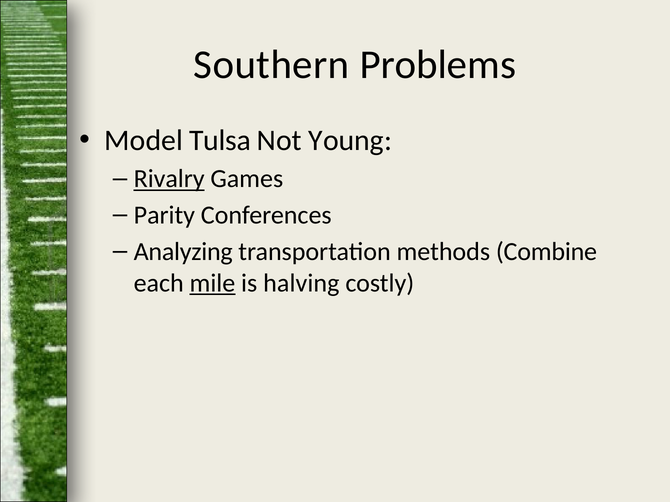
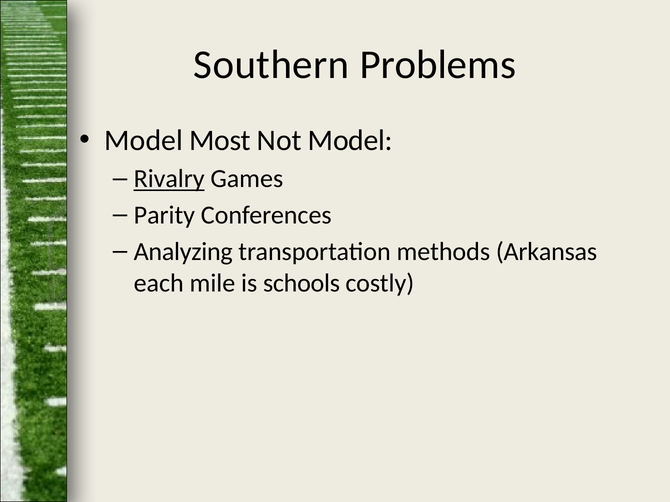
Tulsa: Tulsa -> Most (220, 141)
Not Young: Young -> Model (350, 141)
Combine: Combine -> Arkansas (546, 252)
mile underline: present -> none (212, 283)
halving: halving -> schools (302, 283)
